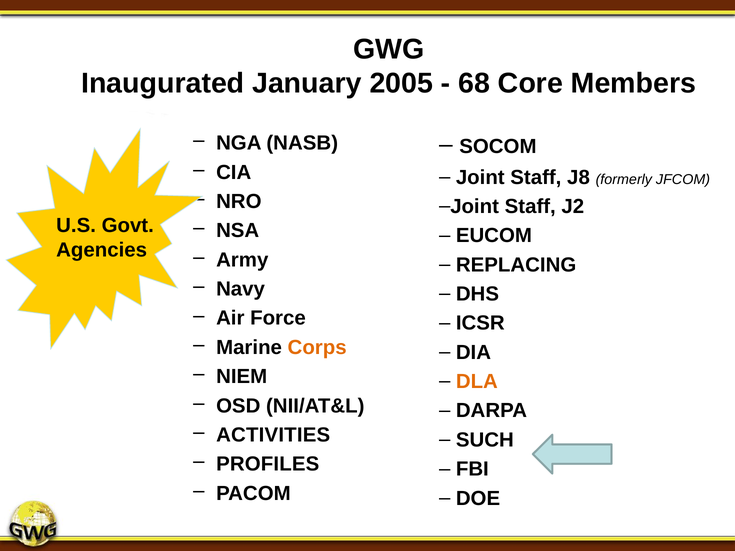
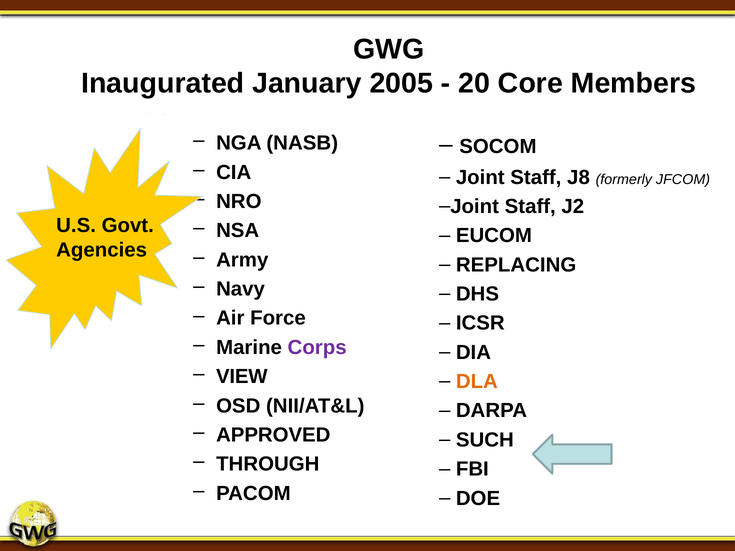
68: 68 -> 20 (474, 83)
Corps colour: orange -> purple (317, 348)
NIEM: NIEM -> VIEW (242, 377)
ACTIVITIES: ACTIVITIES -> APPROVED (273, 435)
PROFILES: PROFILES -> THROUGH (268, 464)
